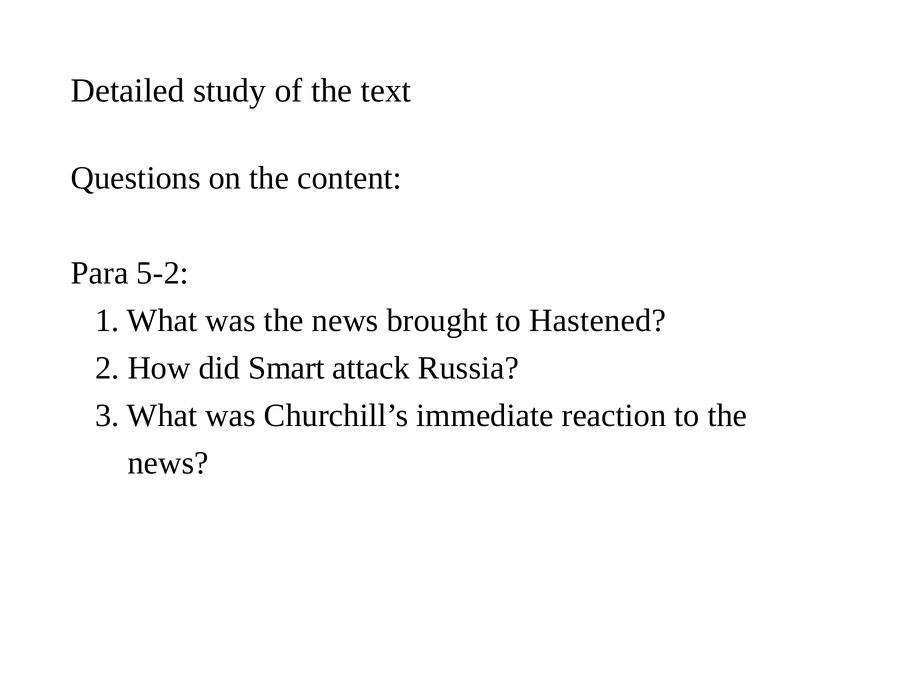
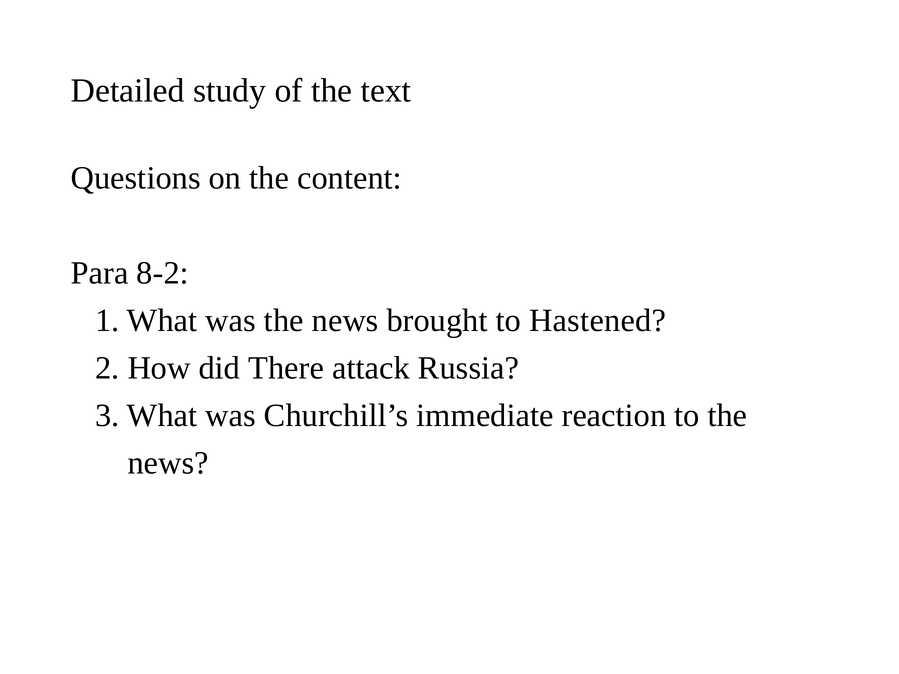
5-2: 5-2 -> 8-2 (163, 273)
Smart: Smart -> There (286, 368)
